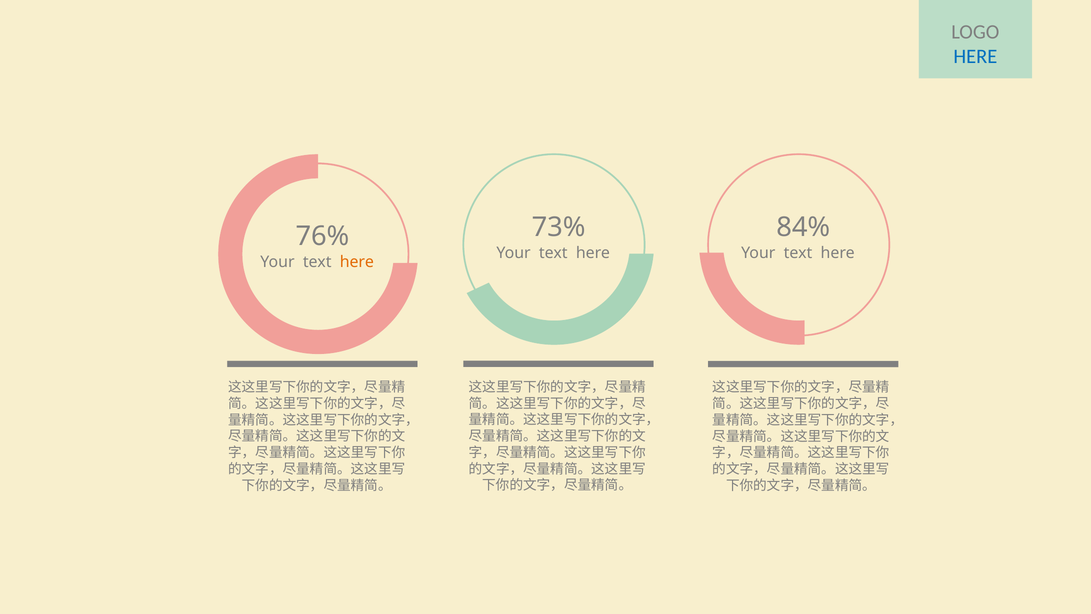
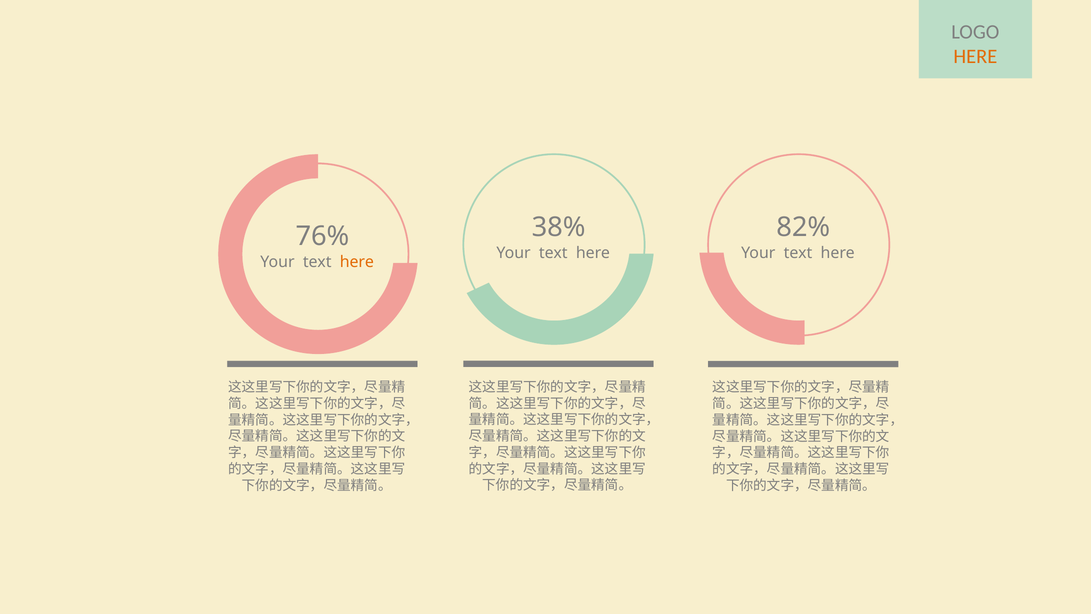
HERE colour: blue -> orange (975, 56)
73%: 73% -> 38% (559, 227)
84%: 84% -> 82% (803, 227)
